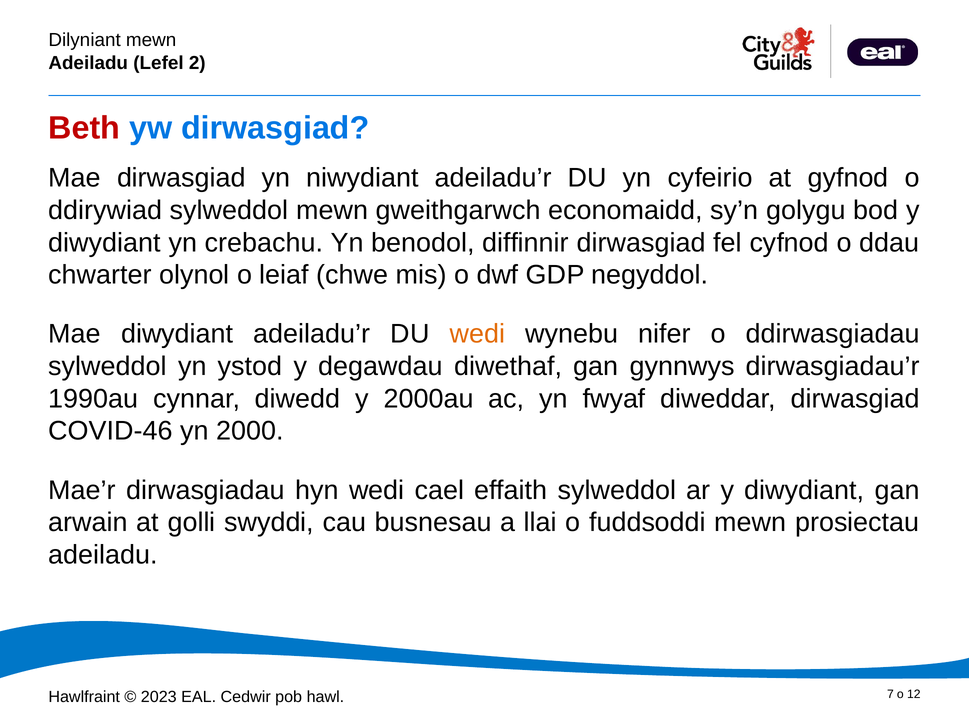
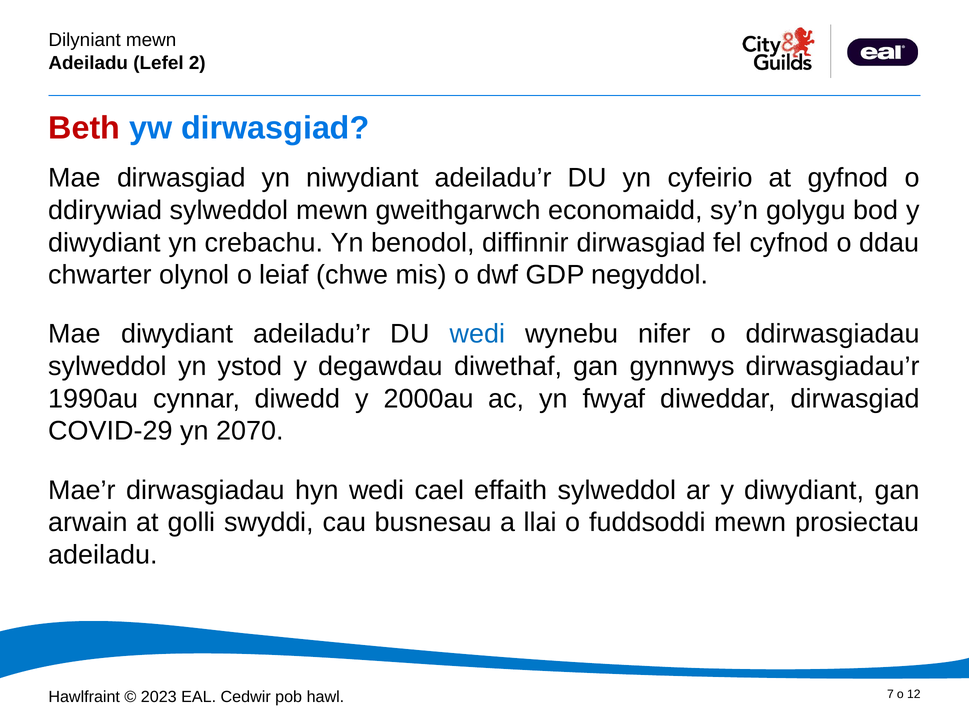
wedi colour: orange -> blue (477, 334)
COVID-46: COVID-46 -> COVID-29 (111, 431)
2000: 2000 -> 2070 (250, 431)
